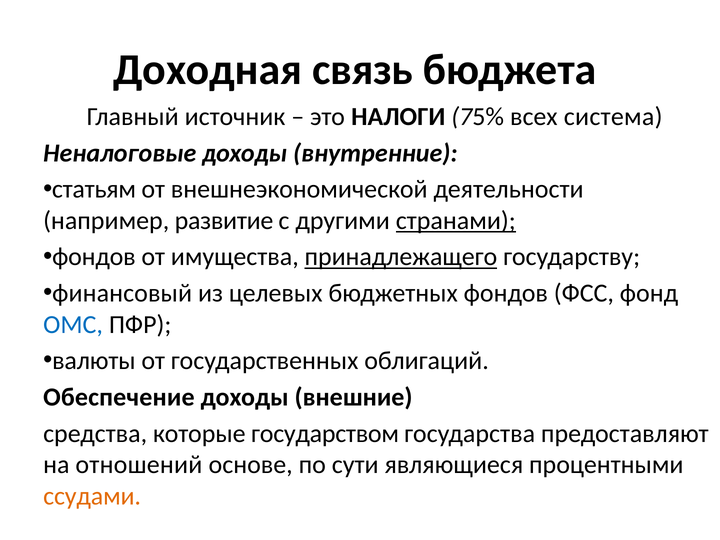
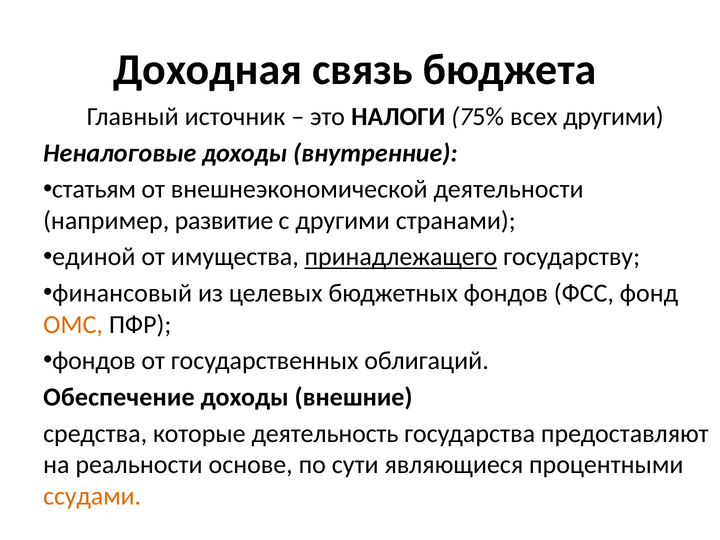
всех система: система -> другими (613, 117)
странами underline: present -> none (456, 221)
фондов: фондов -> единой (94, 257)
ОМС colour: blue -> orange (73, 324)
валюты: валюты -> фондов (94, 361)
государством: государством -> деятельность (325, 434)
отношений: отношений -> реальности (139, 465)
